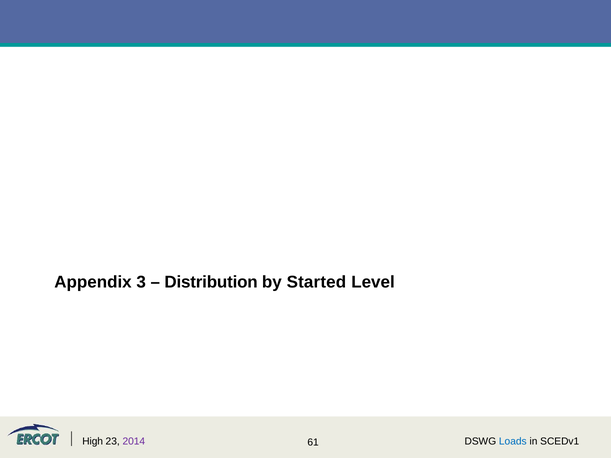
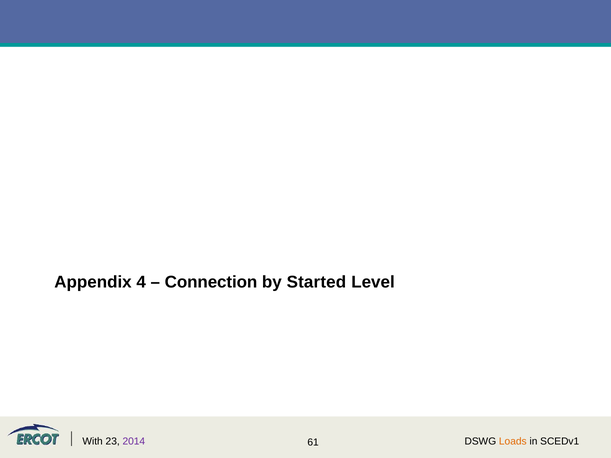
3: 3 -> 4 (141, 282)
Distribution: Distribution -> Connection (211, 282)
High: High -> With (93, 441)
Loads colour: blue -> orange (513, 441)
